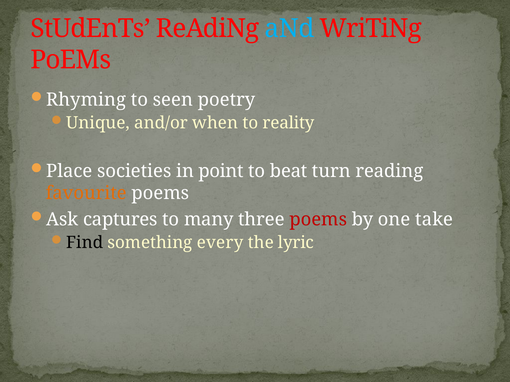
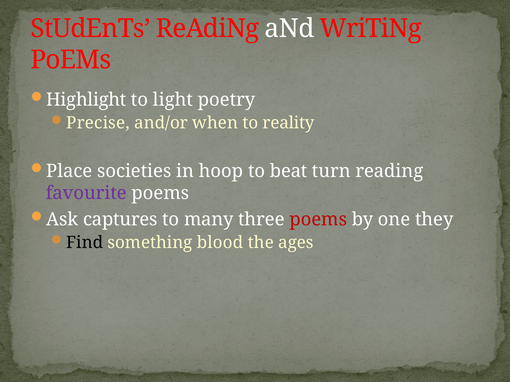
aNd colour: light blue -> white (290, 29)
Rhyming: Rhyming -> Highlight (86, 100)
seen: seen -> light (173, 100)
Unique: Unique -> Precise (98, 123)
point: point -> hoop (221, 171)
favourite colour: orange -> purple (86, 193)
take: take -> they (434, 220)
every: every -> blood (220, 243)
lyric: lyric -> ages (296, 243)
